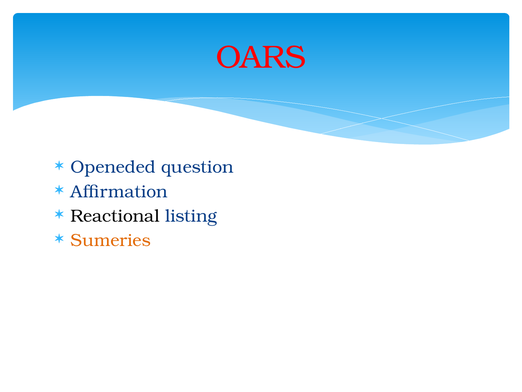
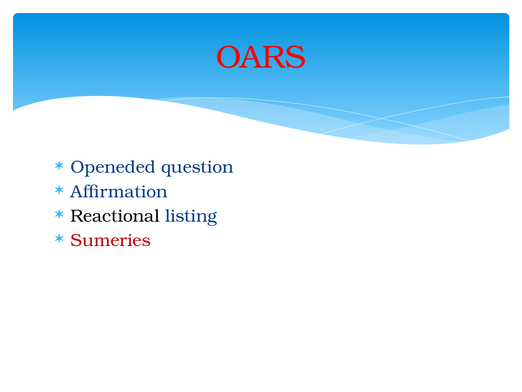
Sumeries colour: orange -> red (111, 240)
